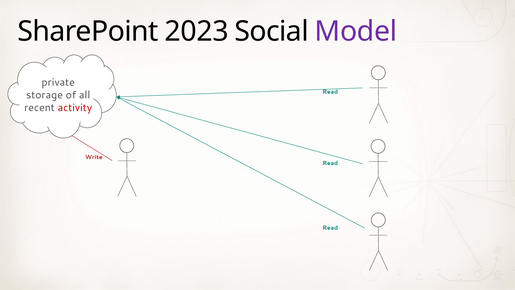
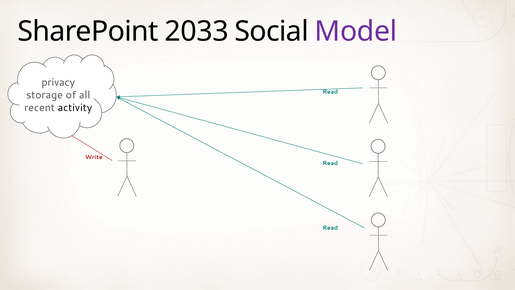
2023: 2023 -> 2033 (197, 31)
private: private -> privacy (58, 82)
activity colour: red -> black (75, 107)
